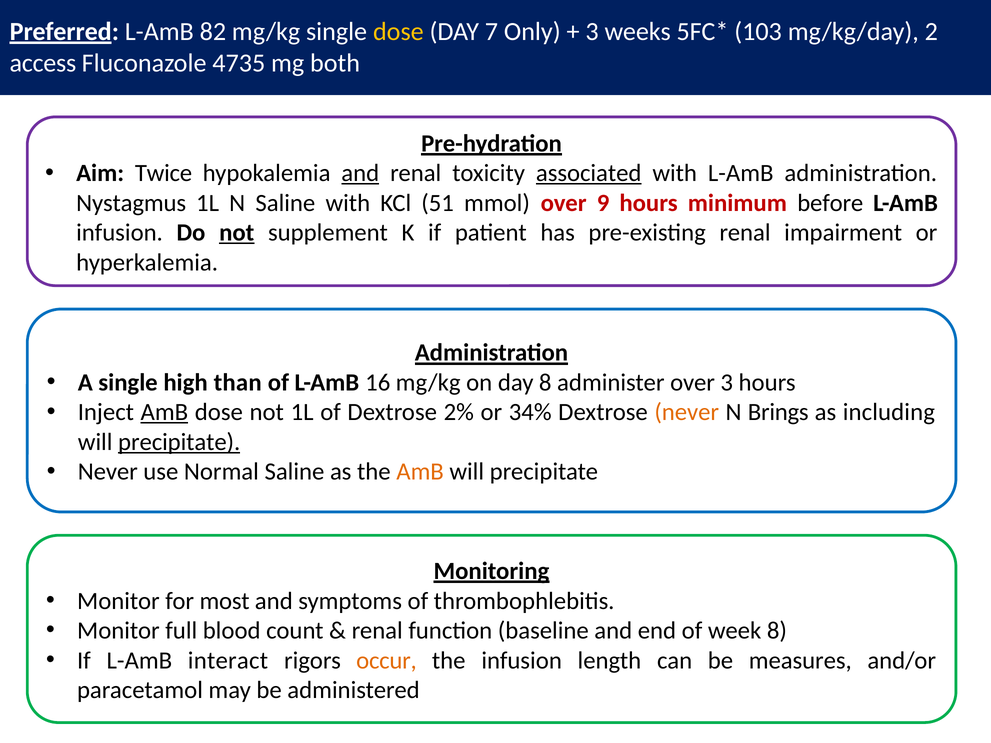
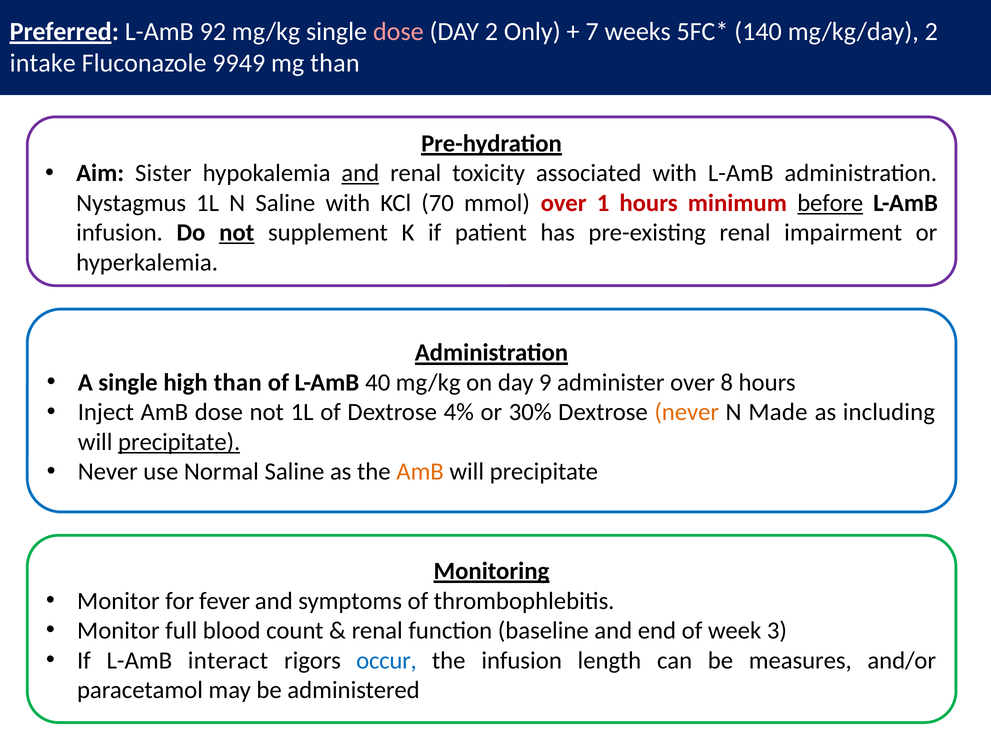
82: 82 -> 92 (213, 32)
dose colour: yellow -> pink (398, 32)
DAY 7: 7 -> 2 (491, 32)
3: 3 -> 7 (592, 32)
103: 103 -> 140 (758, 32)
access: access -> intake (43, 63)
4735: 4735 -> 9949 (239, 63)
mg both: both -> than (335, 63)
Twice: Twice -> Sister (163, 173)
associated underline: present -> none (589, 173)
51: 51 -> 70 (438, 203)
9: 9 -> 1 (603, 203)
before underline: none -> present (830, 203)
16: 16 -> 40 (378, 383)
day 8: 8 -> 9 (545, 383)
over 3: 3 -> 8 (727, 383)
AmB underline: present -> none (164, 412)
2%: 2% -> 4% (459, 412)
34%: 34% -> 30% (530, 412)
Brings: Brings -> Made (778, 412)
most: most -> fever (225, 601)
week 8: 8 -> 3 (777, 631)
occur colour: orange -> blue (386, 661)
